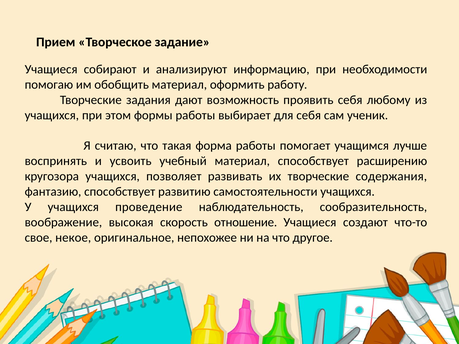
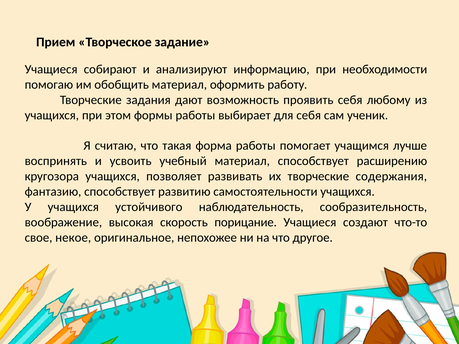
проведение: проведение -> устойчивого (149, 207)
отношение: отношение -> порицание (246, 222)
